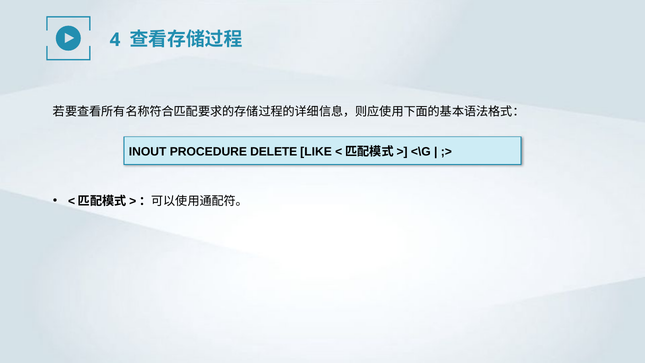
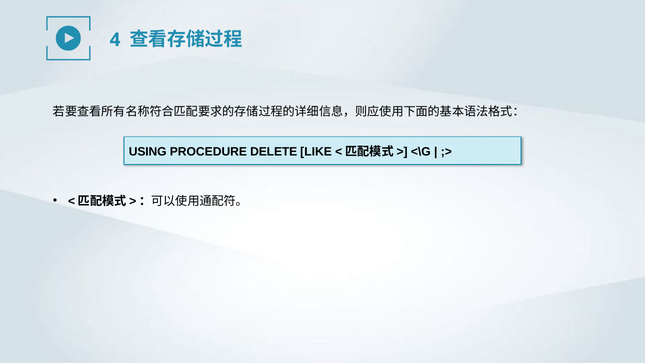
INOUT: INOUT -> USING (148, 151)
